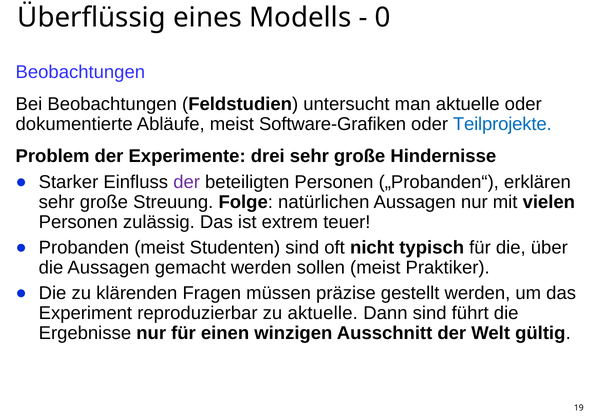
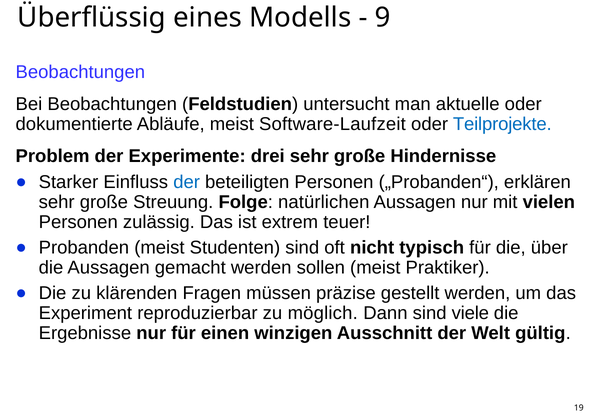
0: 0 -> 9 (383, 18)
Software-Grafiken: Software-Grafiken -> Software-Laufzeit (332, 124)
der colour: purple -> blue (187, 182)
zu aktuelle: aktuelle -> möglich (323, 313)
führt: führt -> viele (470, 313)
